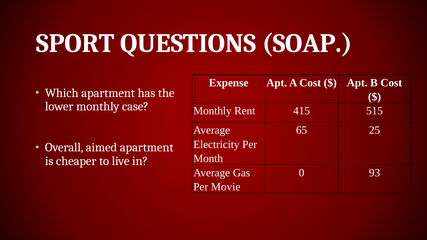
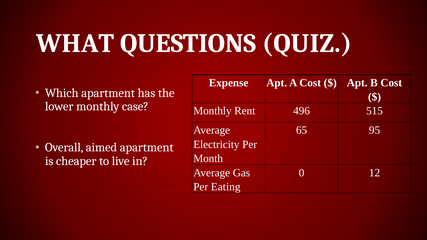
SPORT: SPORT -> WHAT (75, 44)
SOAP: SOAP -> QUIZ (307, 44)
415: 415 -> 496 (302, 111)
25: 25 -> 95 (375, 130)
93: 93 -> 12 (375, 173)
Movie: Movie -> Eating (226, 187)
